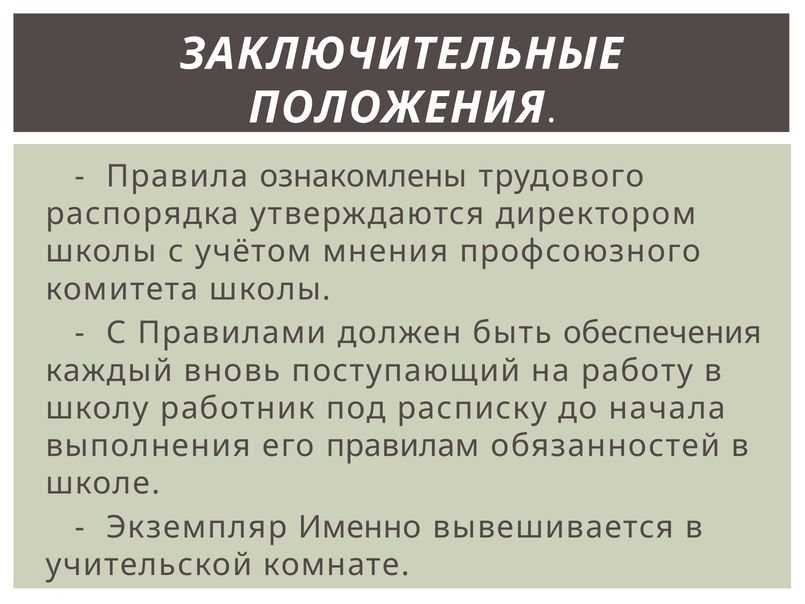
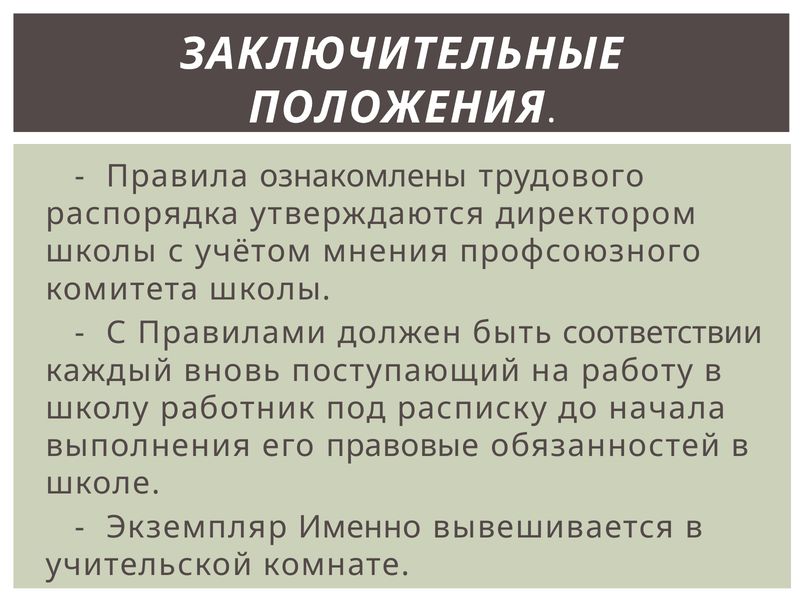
обеспечения: обеспечения -> соответствии (663, 333)
правилам: правилам -> правовые (403, 446)
